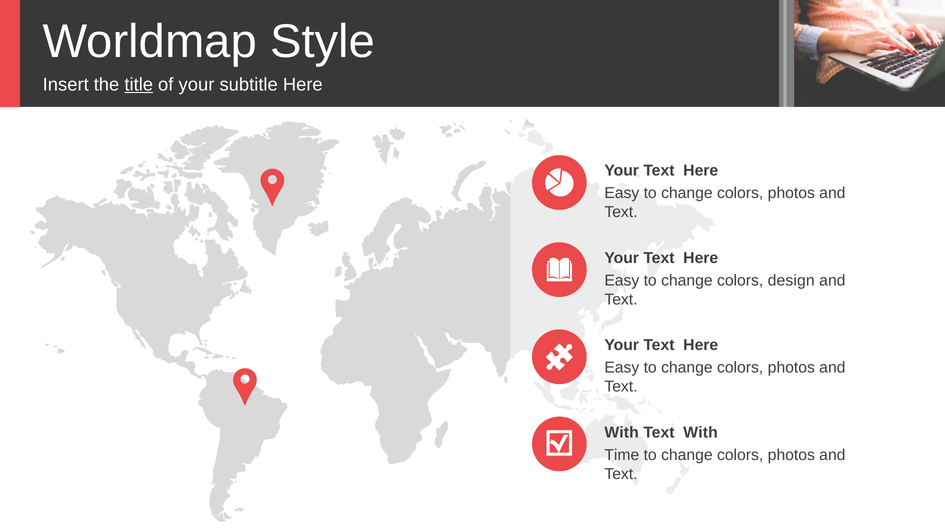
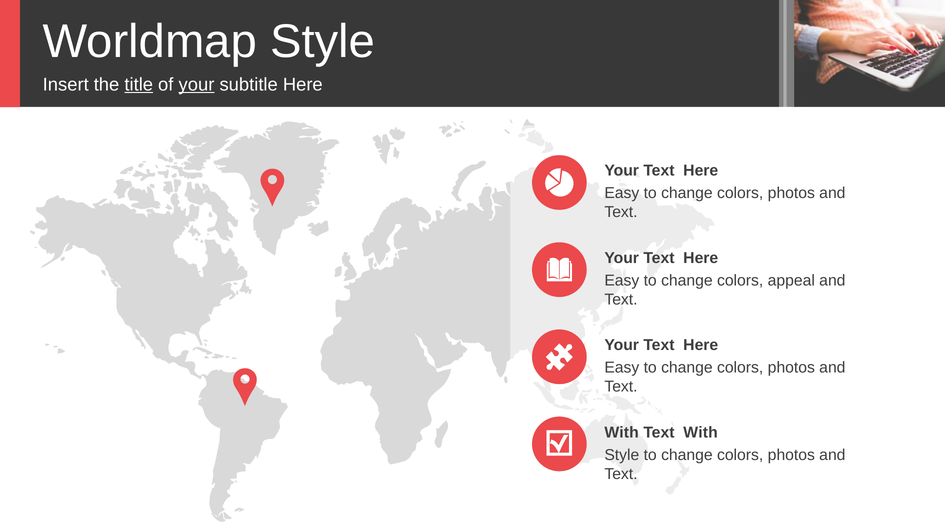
your underline: none -> present (196, 84)
design: design -> appeal (791, 280)
Time: Time -> Style (622, 455)
